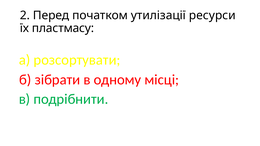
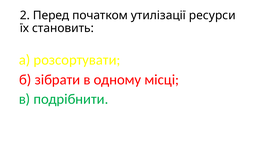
пластмасу: пластмасу -> становить (63, 28)
